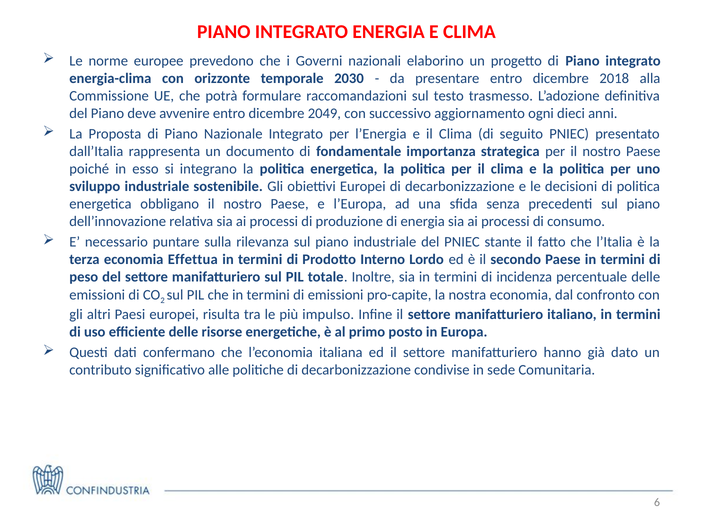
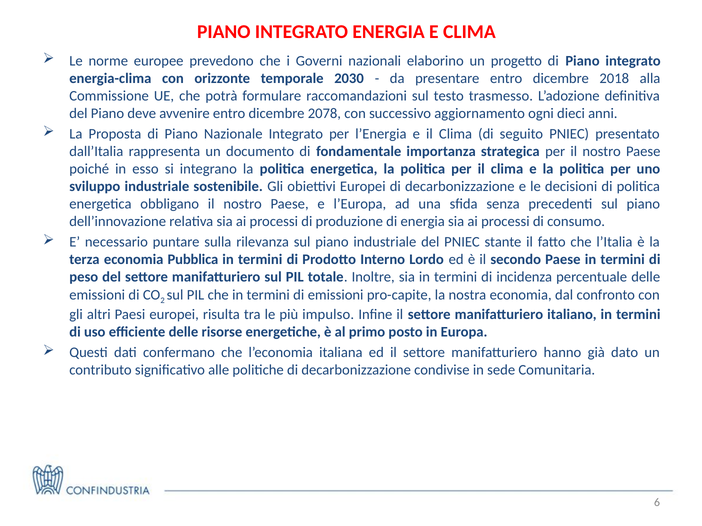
2049: 2049 -> 2078 (324, 114)
Effettua: Effettua -> Pubblica (193, 260)
